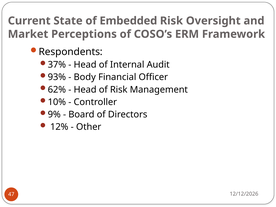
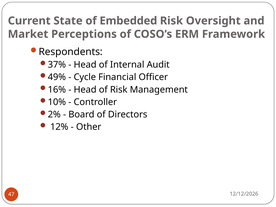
93%: 93% -> 49% (57, 77)
Body: Body -> Cycle (85, 77)
62%: 62% -> 16% (57, 90)
9%: 9% -> 2% (54, 114)
